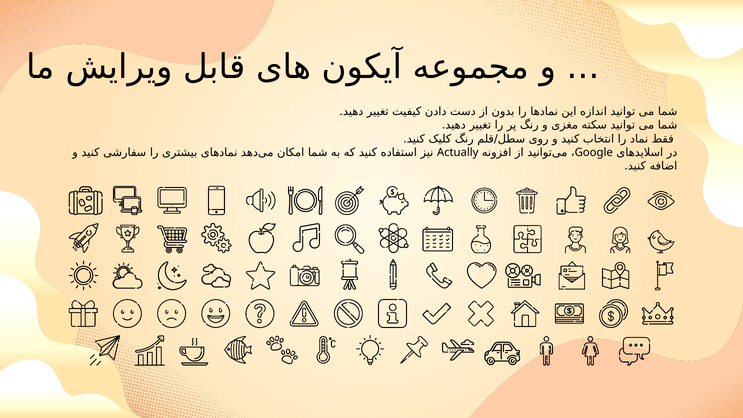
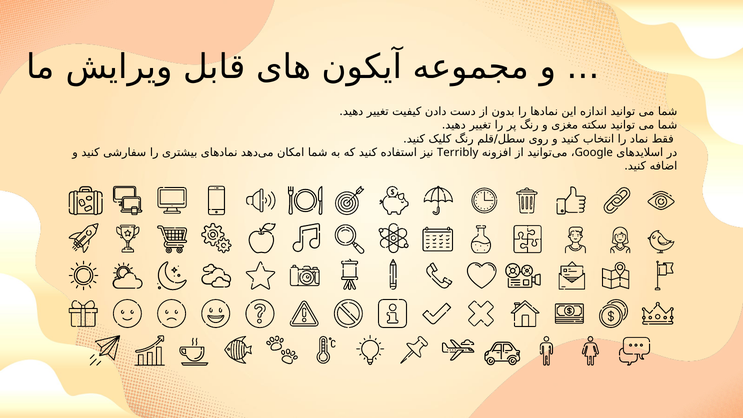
Actually: Actually -> Terribly (458, 152)
